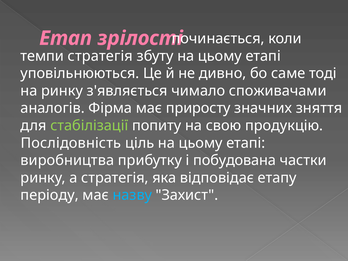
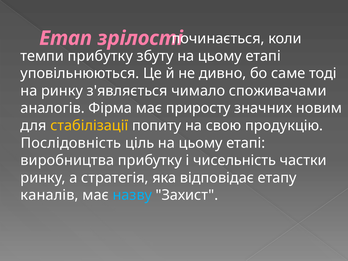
темпи стратегія: стратегія -> прибутку (100, 56)
зняття: зняття -> новим (319, 108)
стабілізації colour: light green -> yellow (89, 126)
побудована: побудована -> чисельність (235, 160)
періоду: періоду -> каналів (50, 195)
